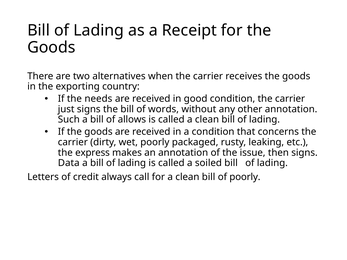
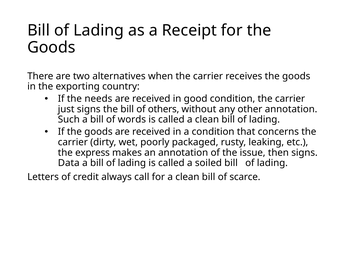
words: words -> others (164, 109)
allows: allows -> words (132, 120)
of poorly: poorly -> scarce (245, 177)
